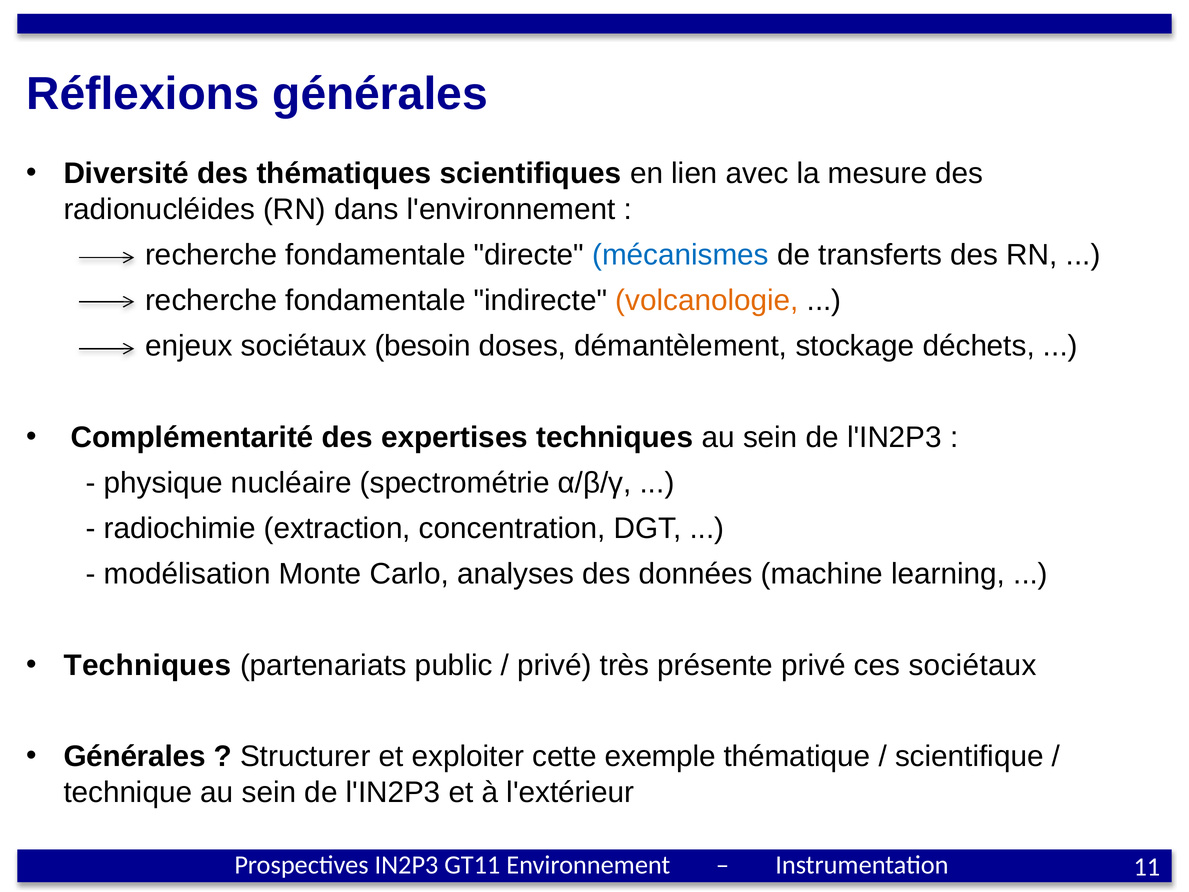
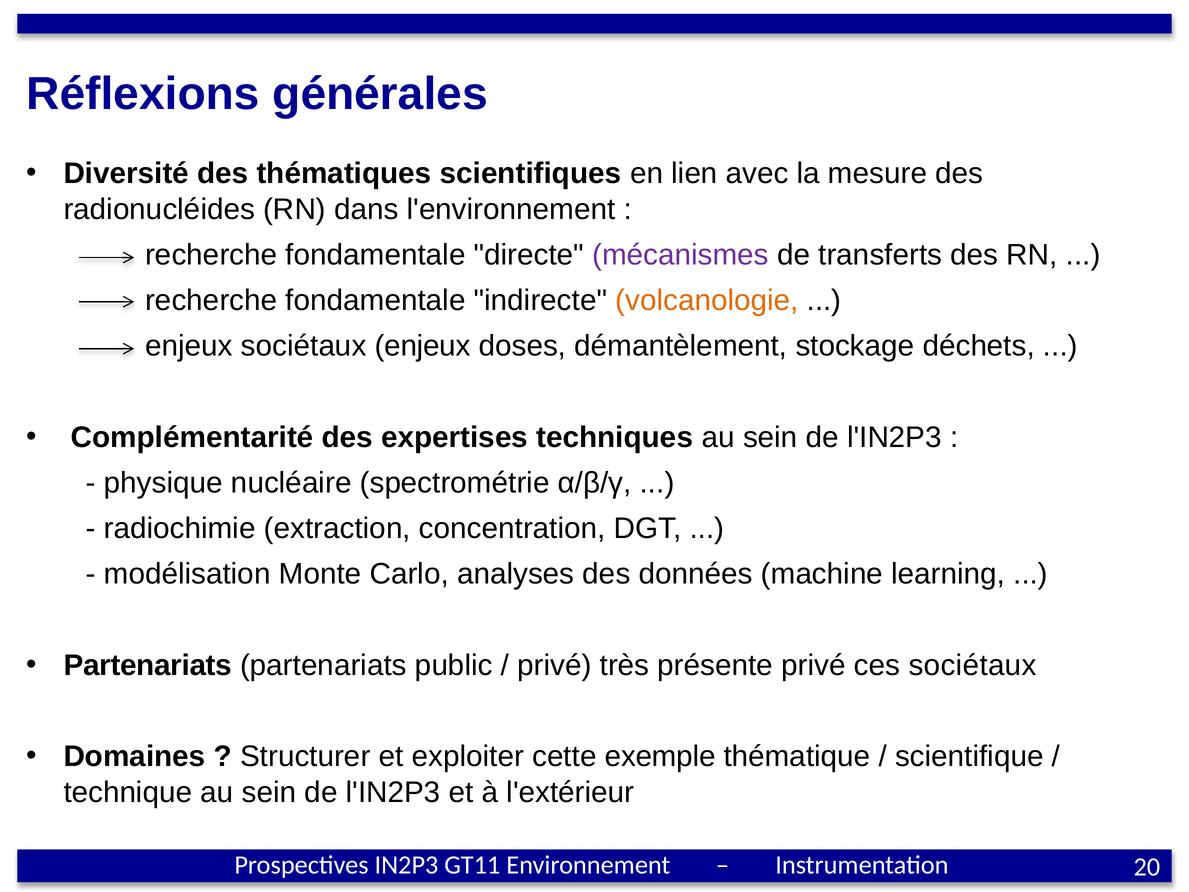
mécanismes colour: blue -> purple (681, 255)
sociétaux besoin: besoin -> enjeux (423, 346)
Techniques: Techniques -> Partenariats (148, 665)
Générales: Générales -> Domaines (134, 756)
11: 11 -> 20 (1147, 867)
